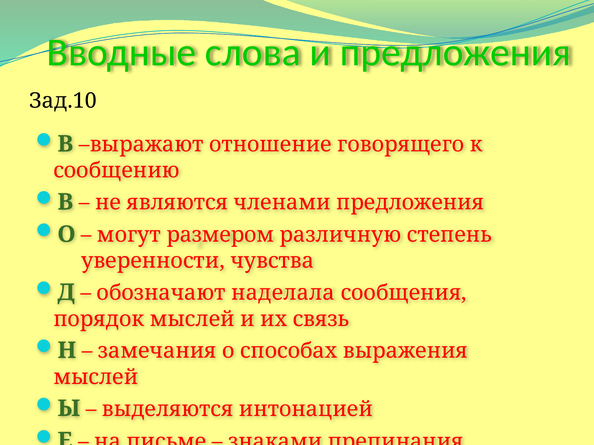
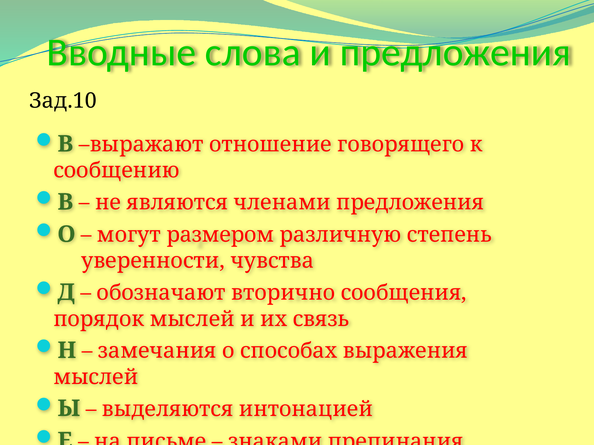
наделала: наделала -> вторично (283, 293)
